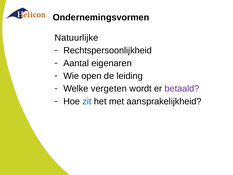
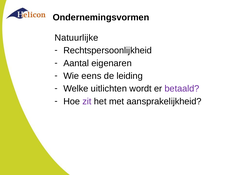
open: open -> eens (91, 76)
vergeten: vergeten -> uitlichten (109, 89)
zit colour: blue -> purple (87, 101)
